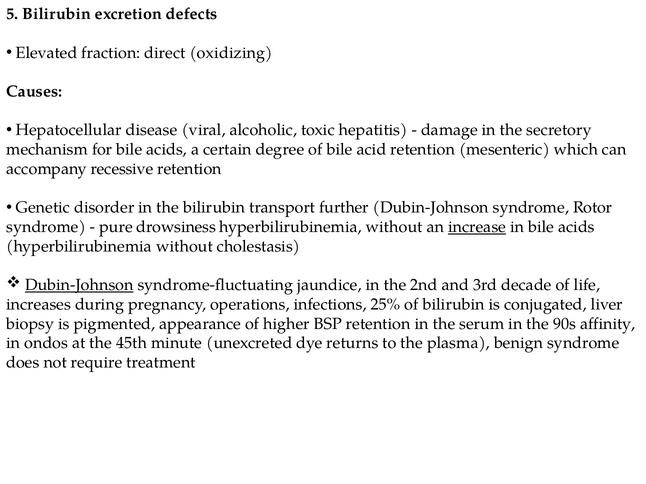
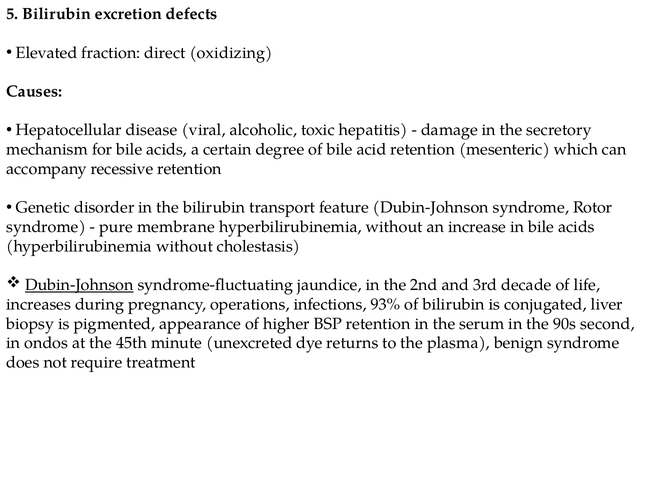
further: further -> feature (344, 208)
drowsiness: drowsiness -> membrane (176, 227)
increase underline: present -> none (477, 227)
25%: 25% -> 93% (386, 305)
affinity: affinity -> second (608, 324)
